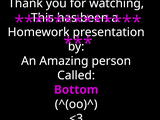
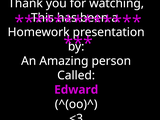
Bottom: Bottom -> Edward (76, 90)
